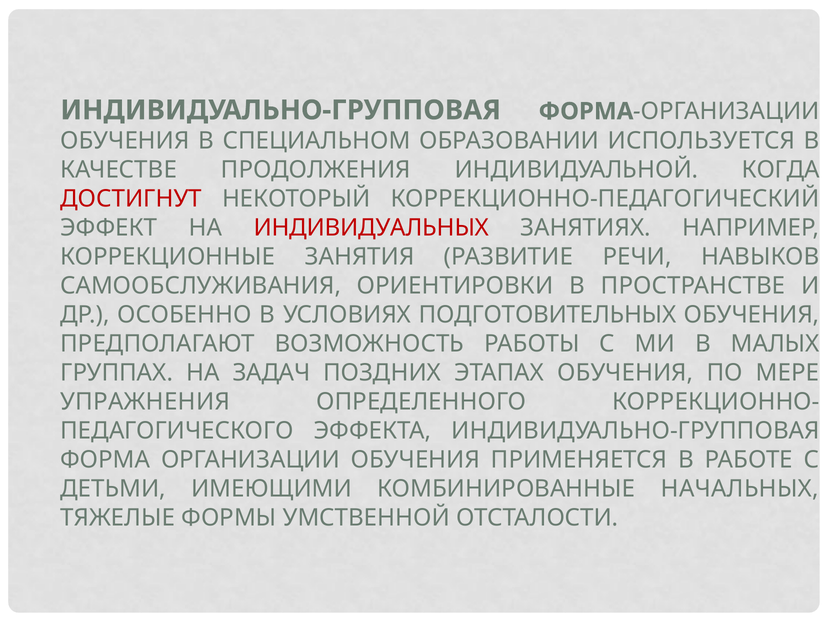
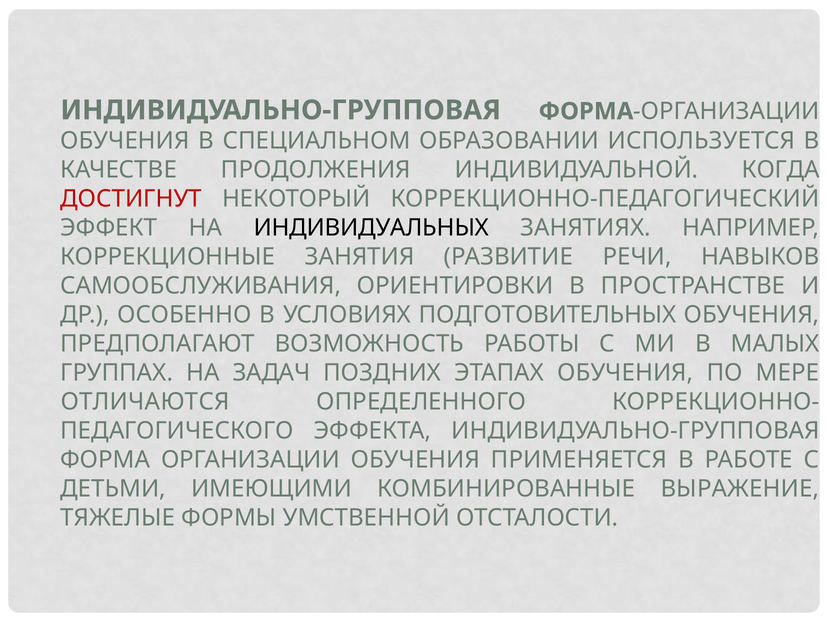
ИНДИВИДУАЛЬНЫХ colour: red -> black (371, 228)
УПРАЖНЕНИЯ: УПРАЖНЕНИЯ -> ОТЛИЧАЮТСЯ (145, 402)
НАЧАЛЬНЫХ: НАЧАЛЬНЫХ -> ВЫРАЖЕНИЕ (740, 489)
